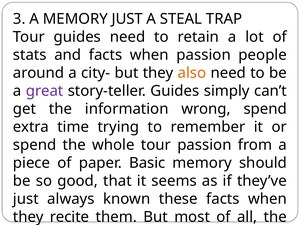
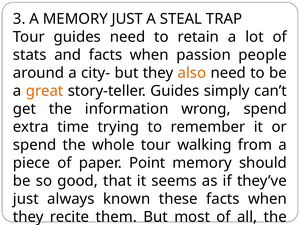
great colour: purple -> orange (45, 91)
tour passion: passion -> walking (204, 145)
Basic: Basic -> Point (147, 163)
